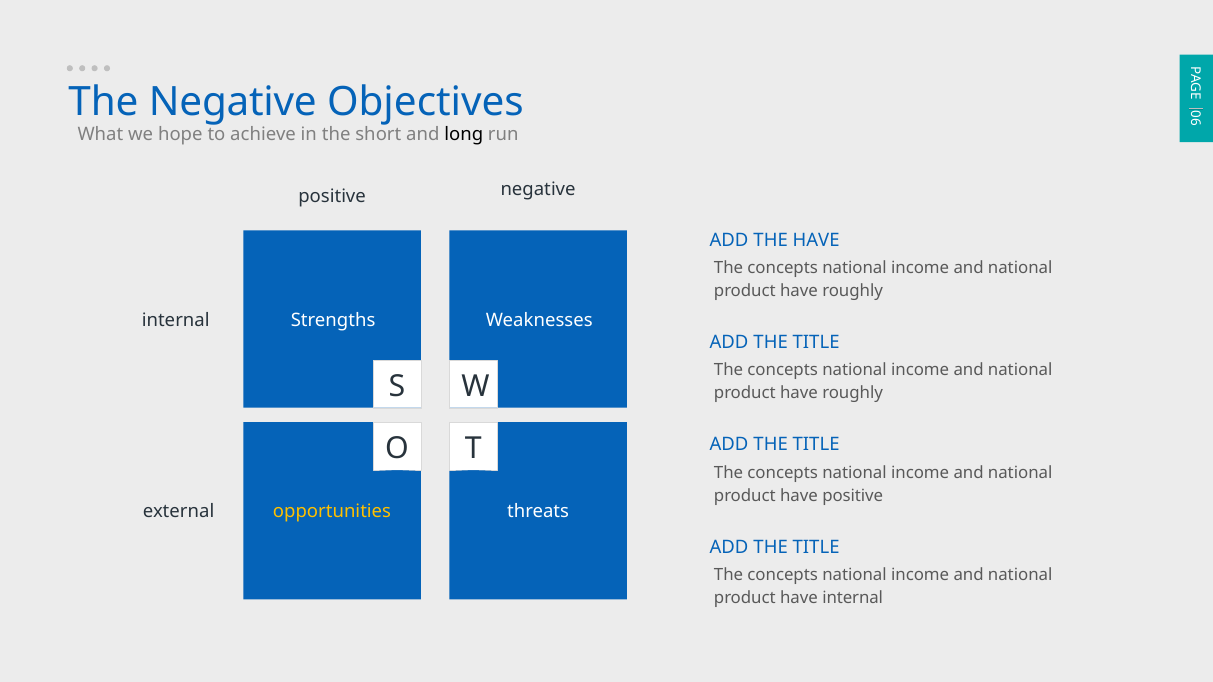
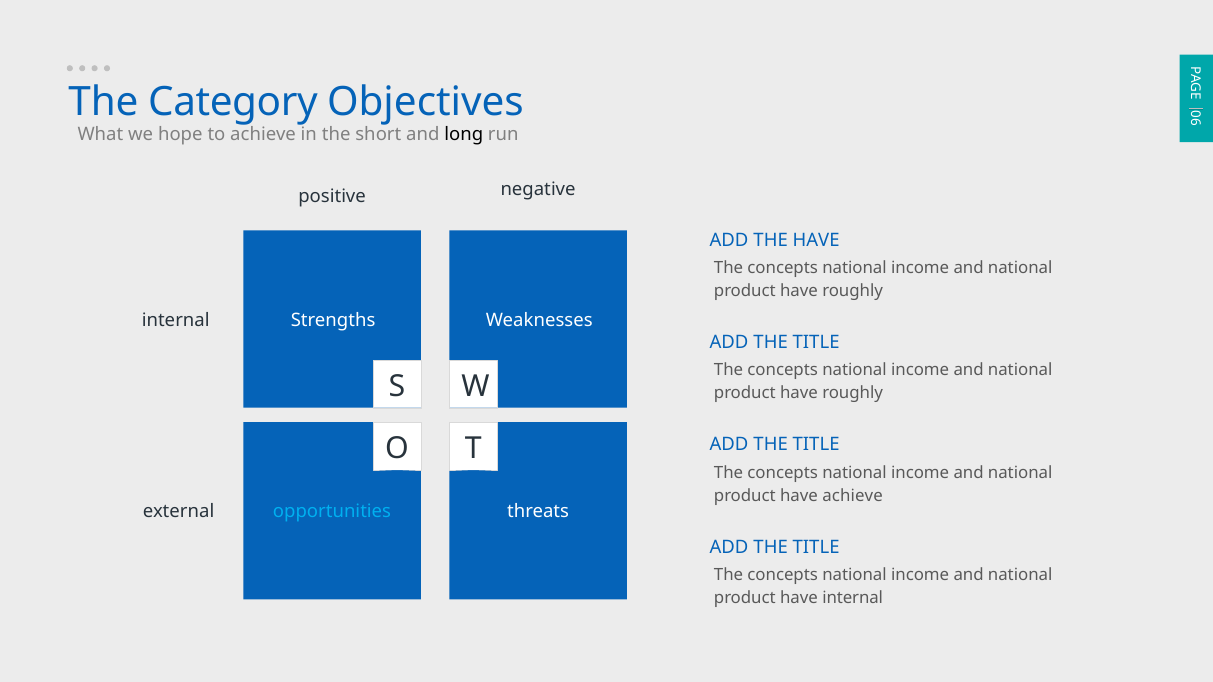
The Negative: Negative -> Category (233, 103)
have positive: positive -> achieve (853, 496)
opportunities colour: yellow -> light blue (332, 512)
